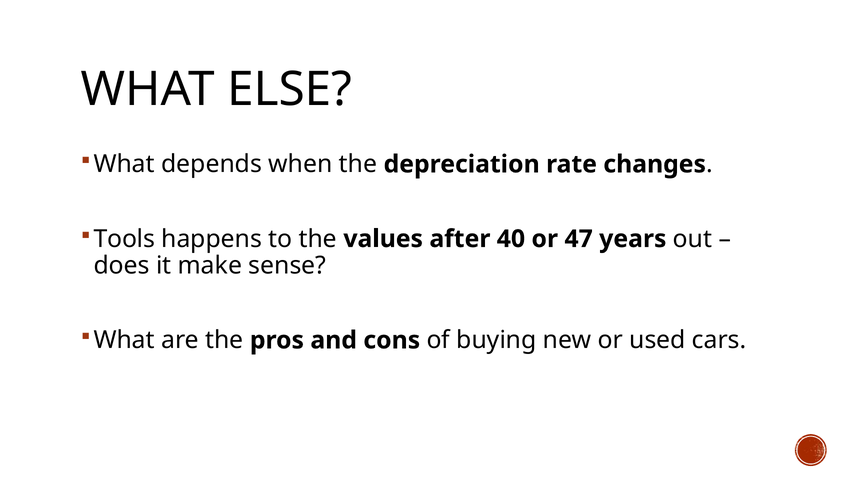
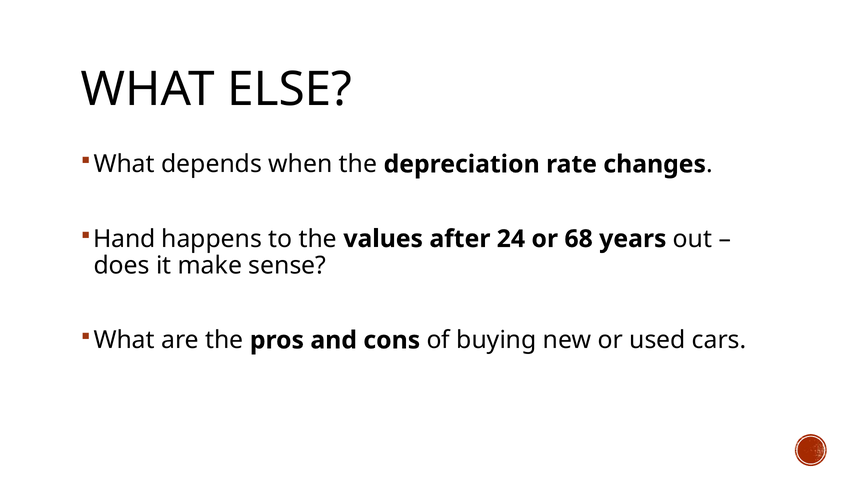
Tools: Tools -> Hand (124, 239)
40: 40 -> 24 (511, 239)
47: 47 -> 68 (579, 239)
